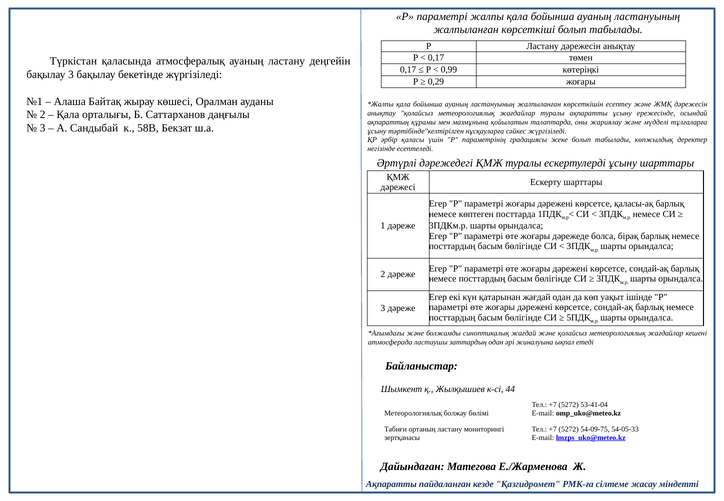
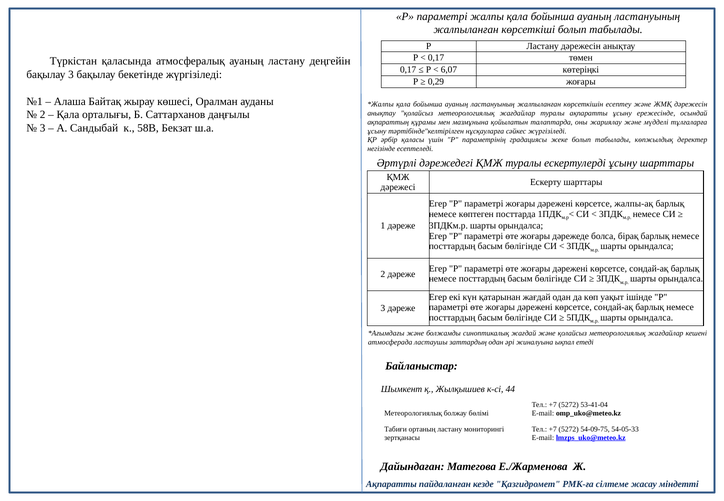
0,99: 0,99 -> 6,07 (449, 70)
қаласы-ақ: қаласы-ақ -> жалпы-ақ (634, 204)
